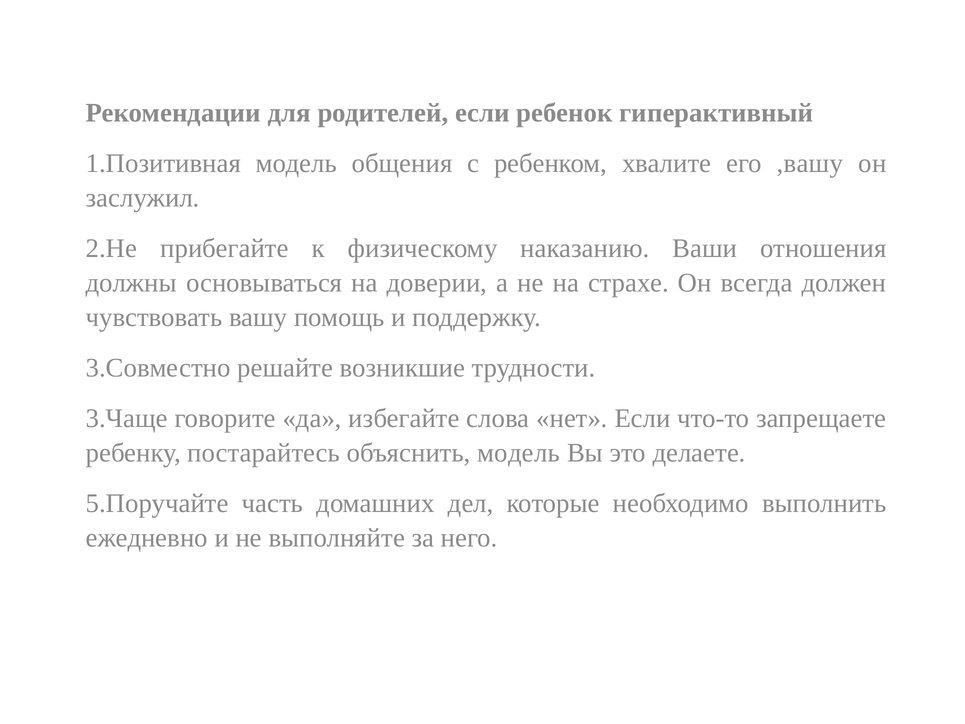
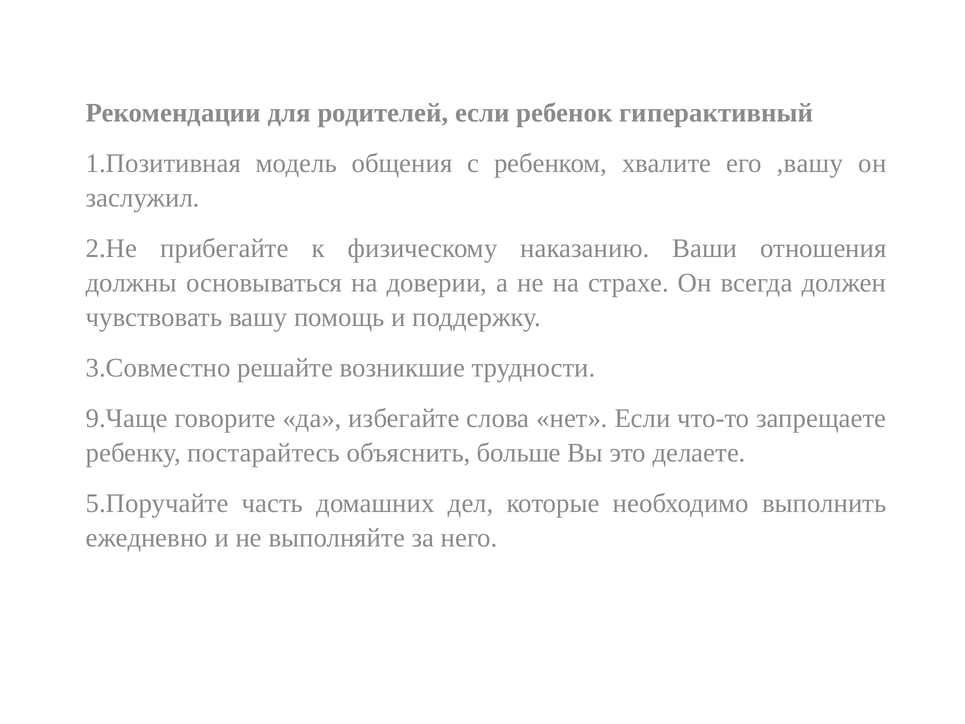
3.Чаще: 3.Чаще -> 9.Чаще (127, 418)
объяснить модель: модель -> больше (519, 453)
